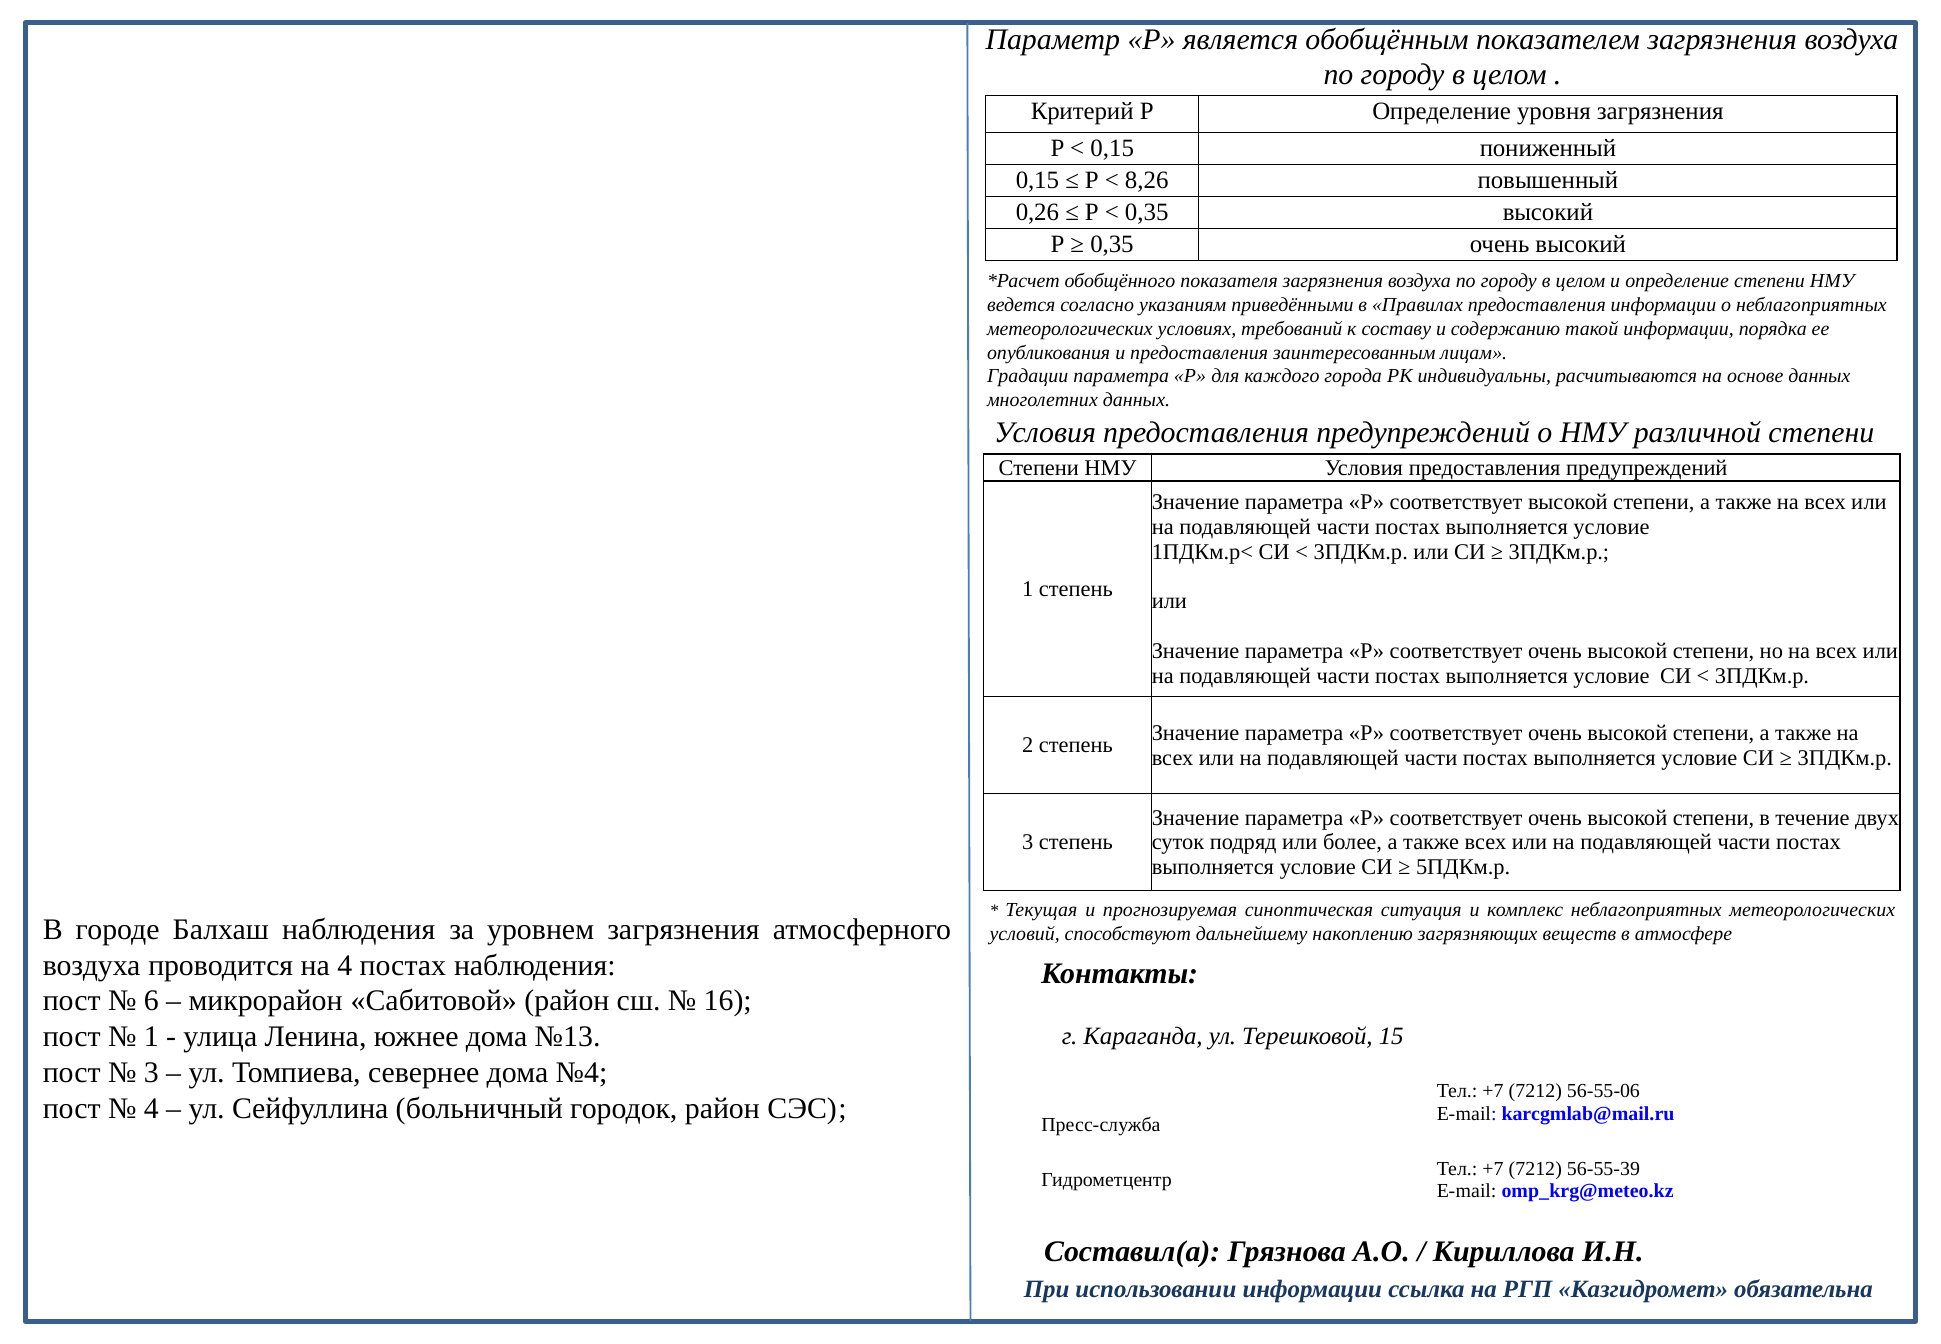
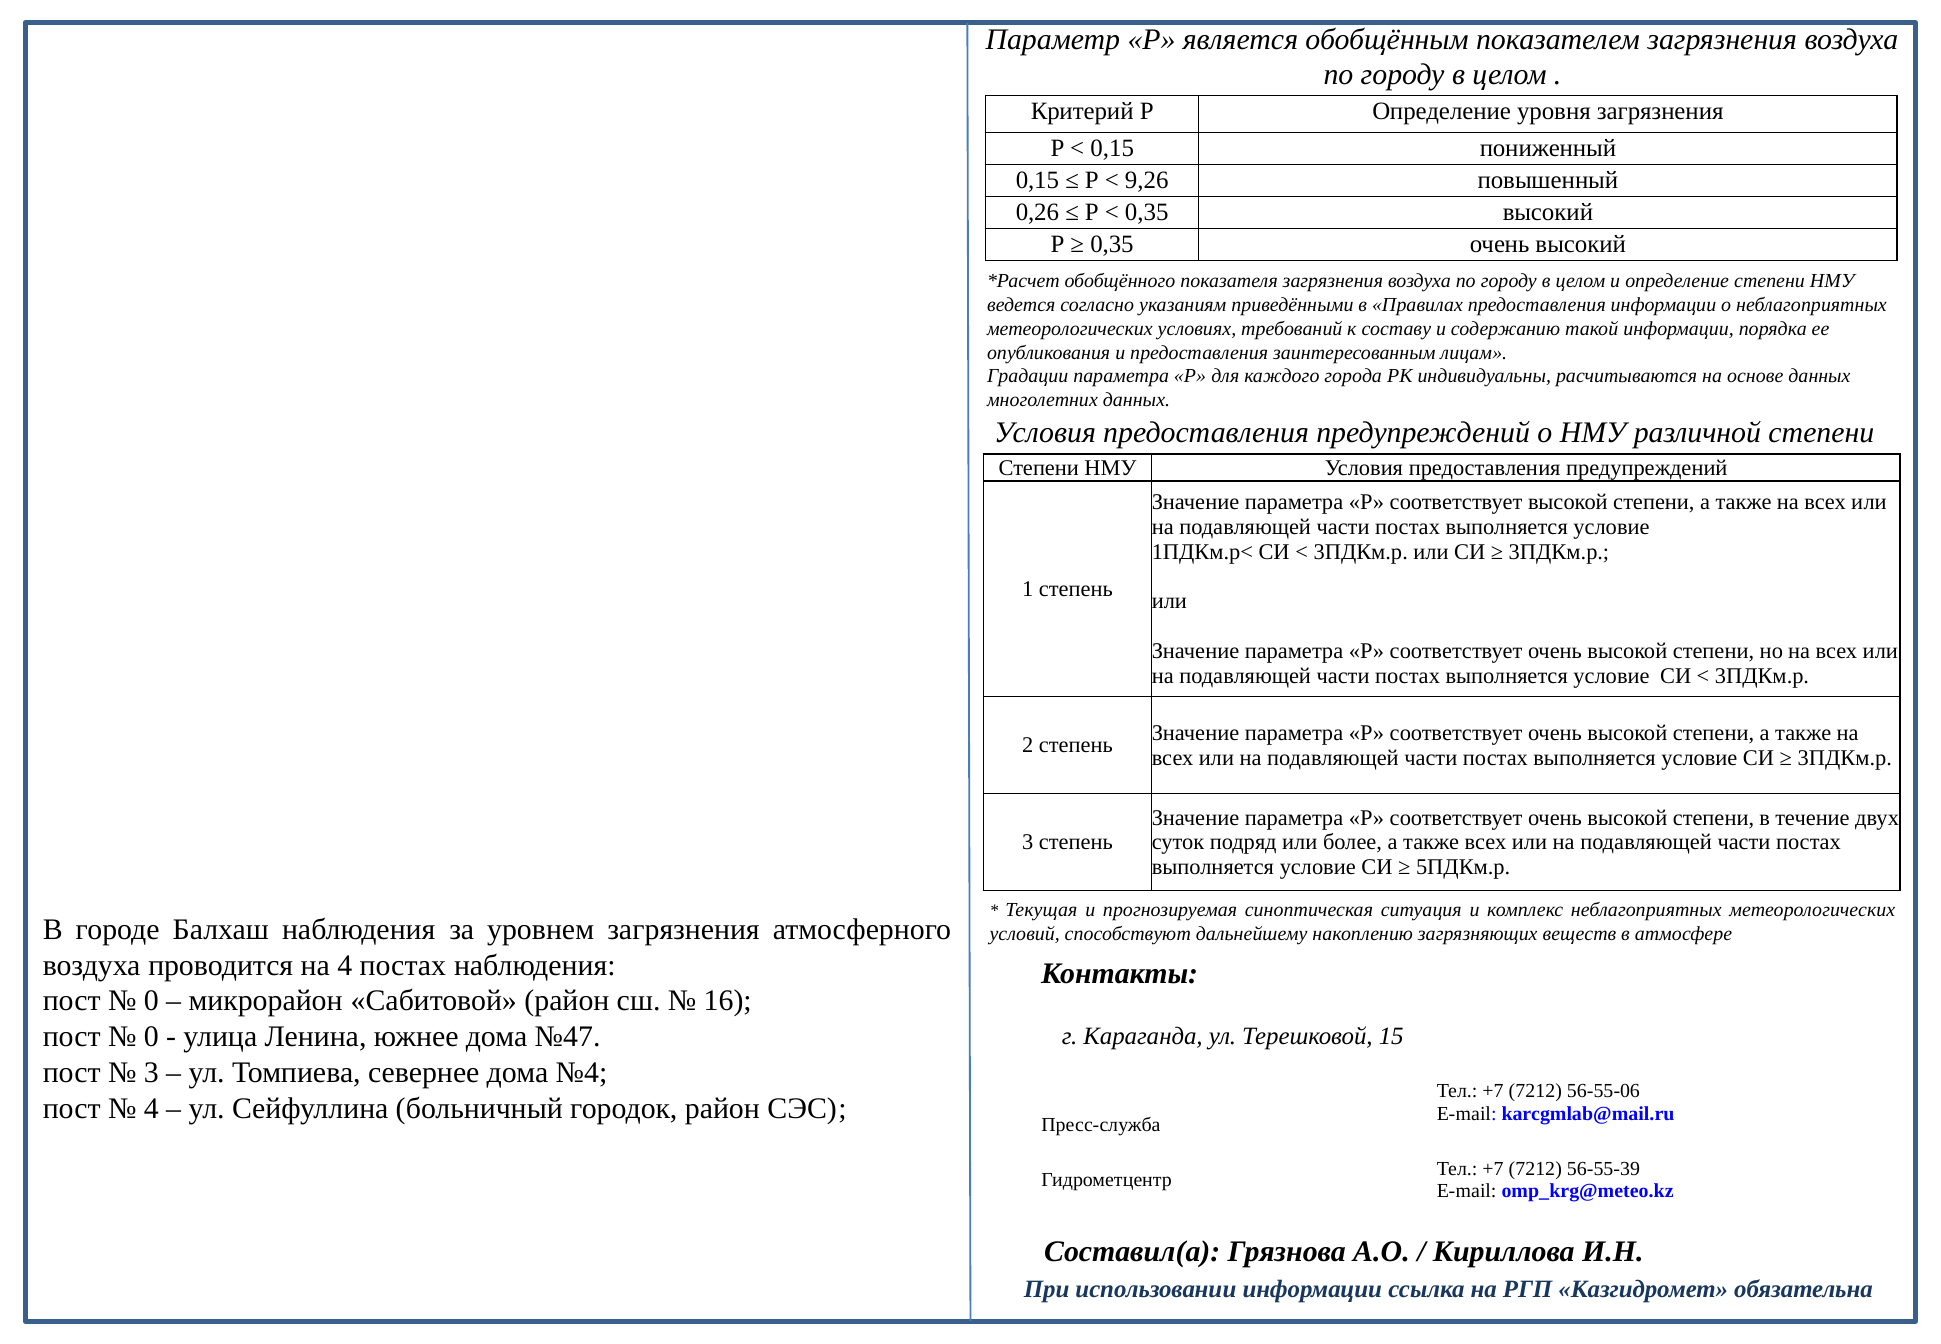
8,26: 8,26 -> 9,26 (1147, 180)
6: 6 -> 0 (151, 1001)
1: 1 -> 0 (151, 1037)
№13: №13 -> №47 (568, 1037)
